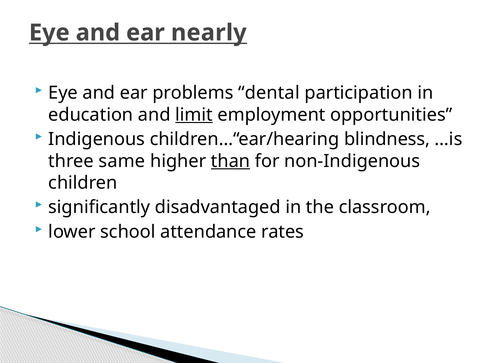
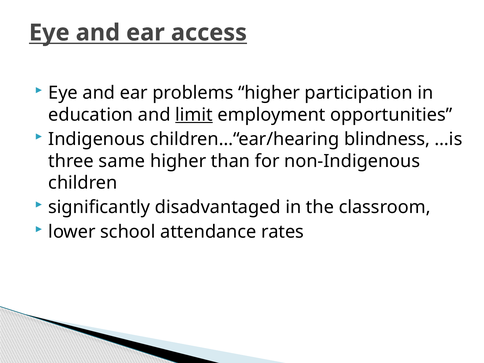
nearly: nearly -> access (209, 33)
problems dental: dental -> higher (269, 93)
than underline: present -> none (230, 161)
